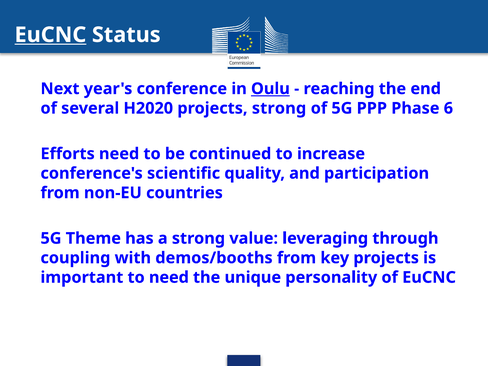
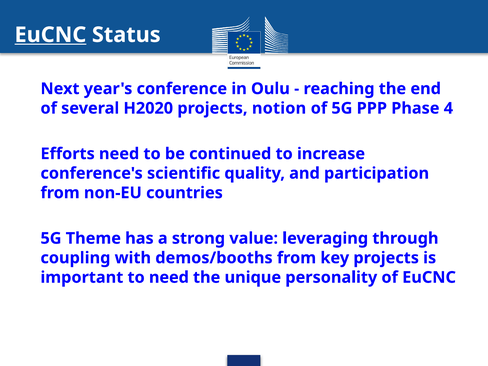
Oulu underline: present -> none (270, 89)
projects strong: strong -> notion (279, 108)
6: 6 -> 4 (448, 108)
